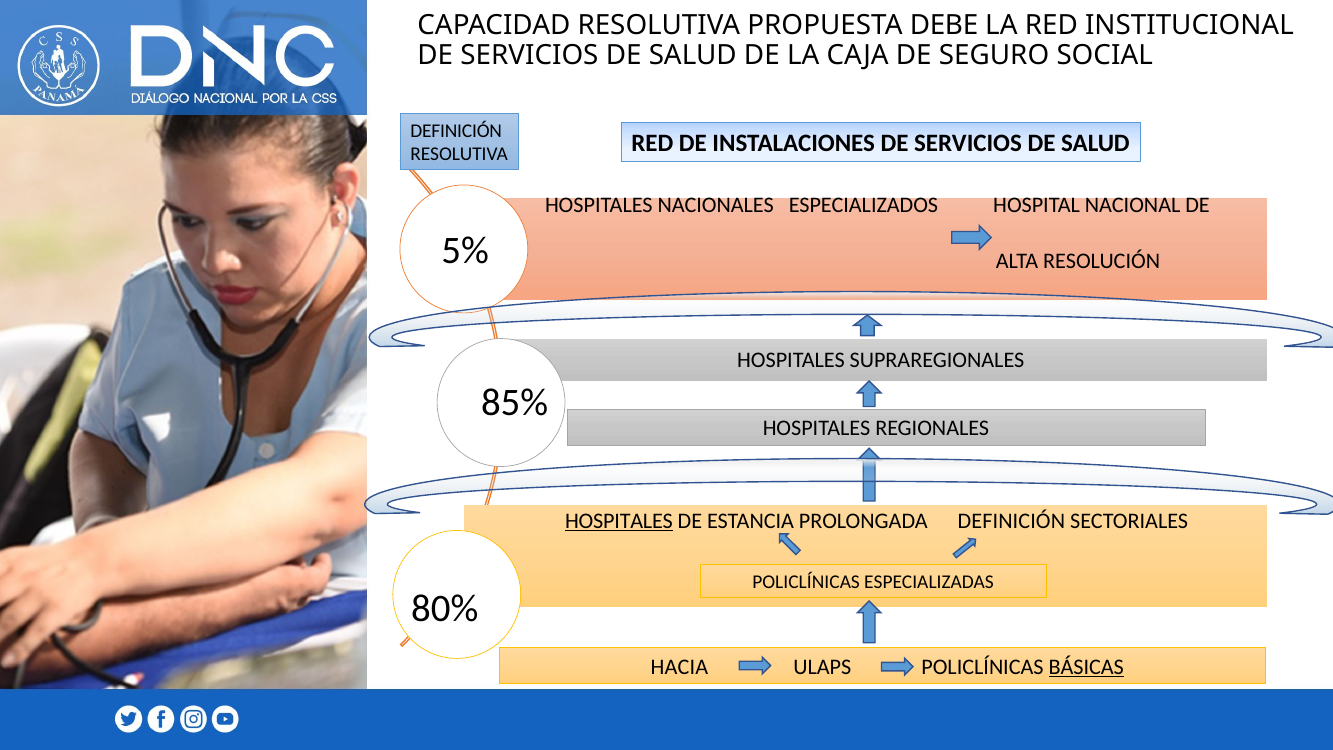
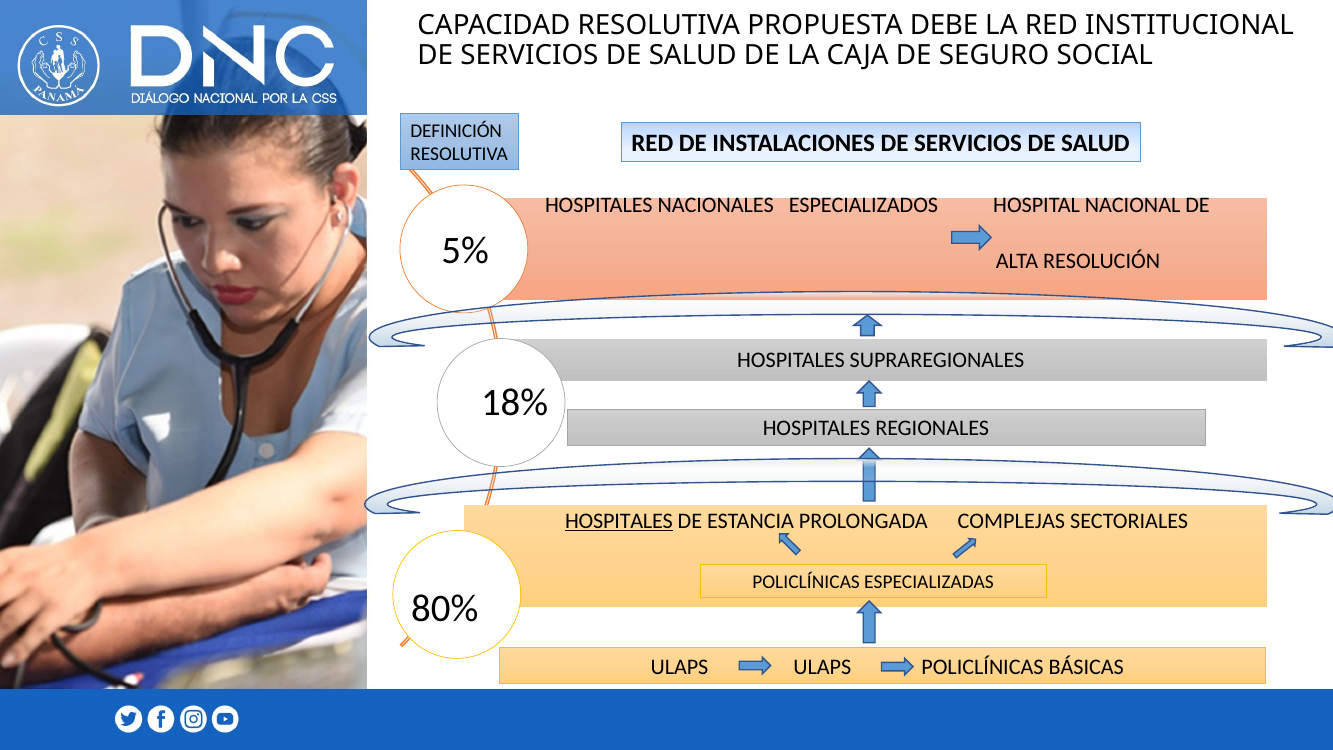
85%: 85% -> 18% (515, 403)
DEFINICIÓN: DEFINICIÓN -> COMPLEJAS (1011, 521)
HACIA: HACIA -> ULAPS (680, 667)
BÁSICAS underline: present -> none (1086, 667)
